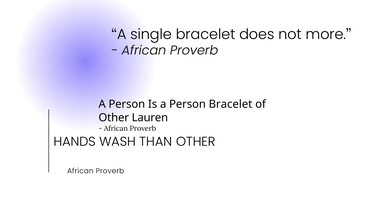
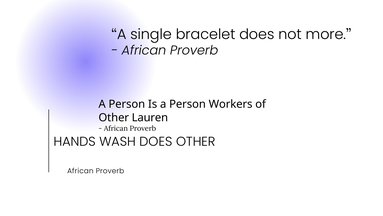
Person Bracelet: Bracelet -> Workers (231, 104)
WASH THAN: THAN -> DOES (156, 141)
